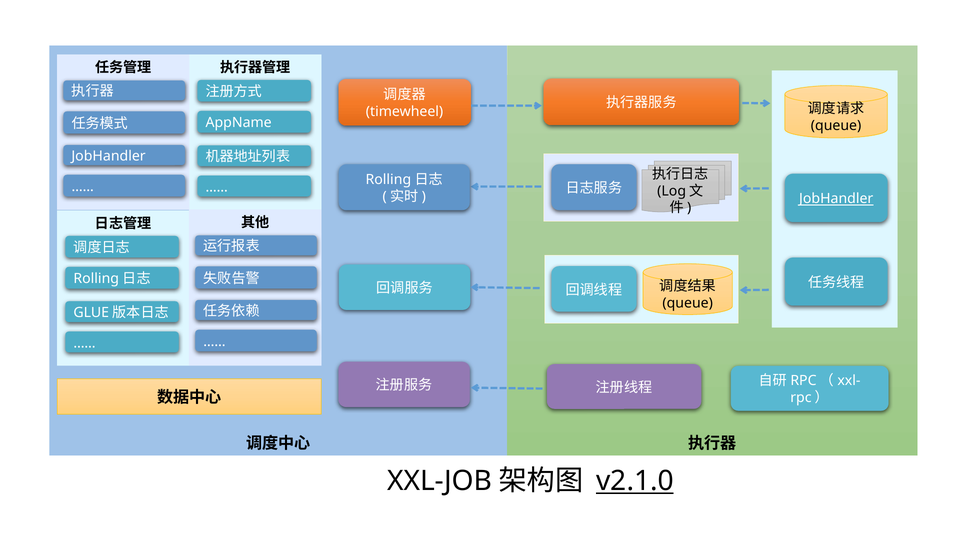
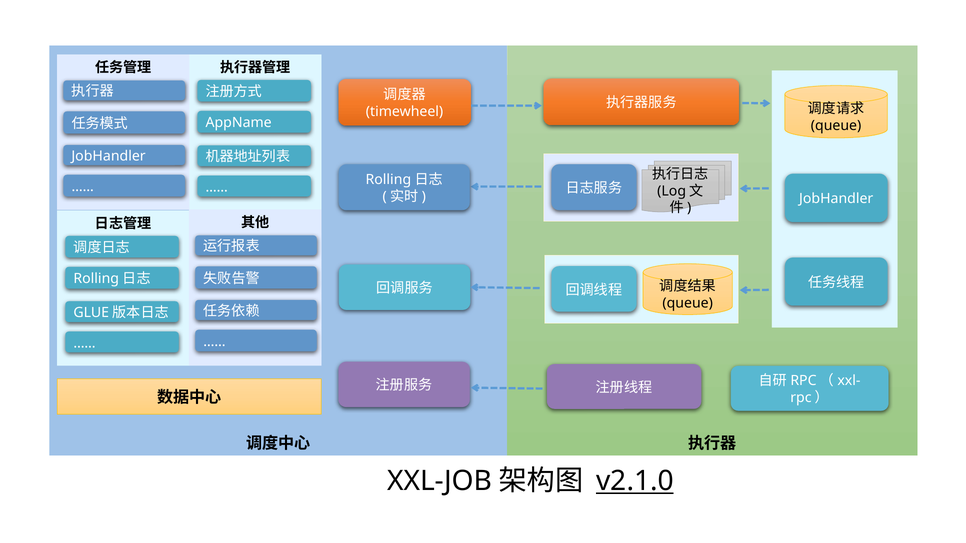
JobHandler underline: present -> none (836, 199)
